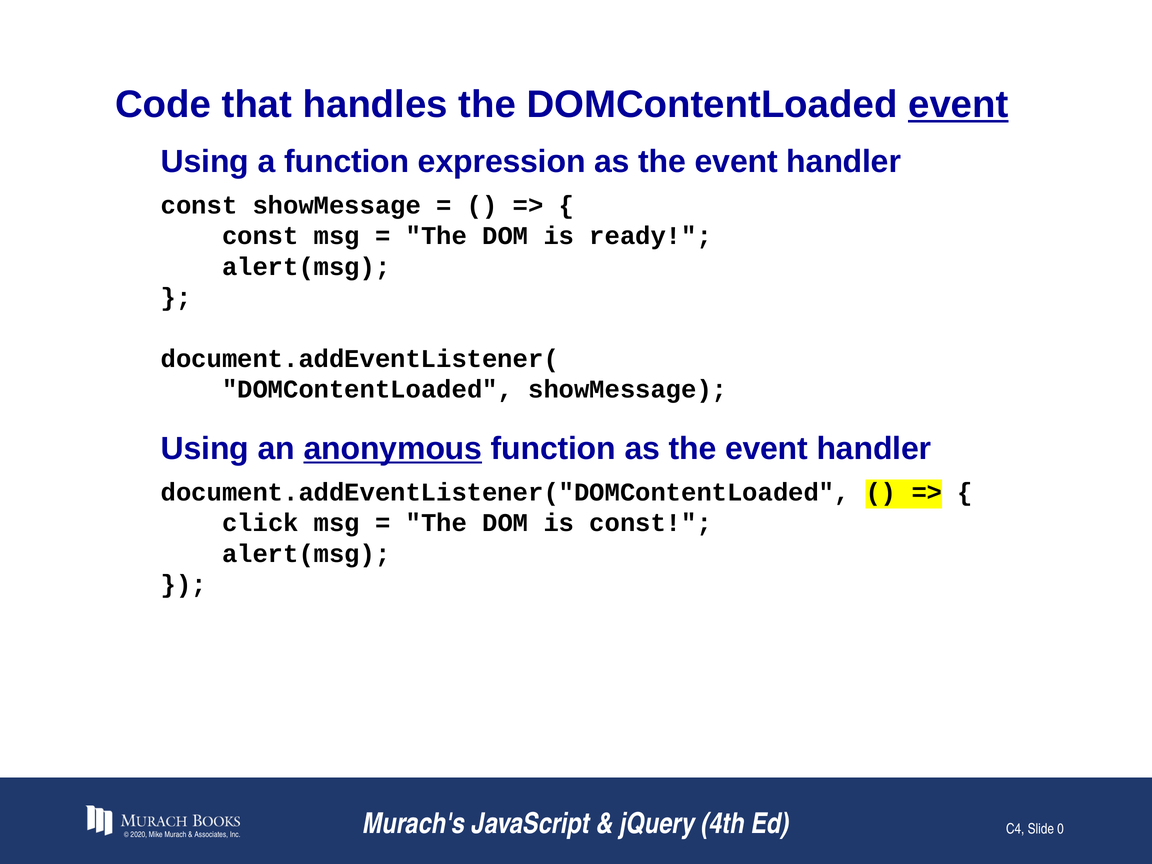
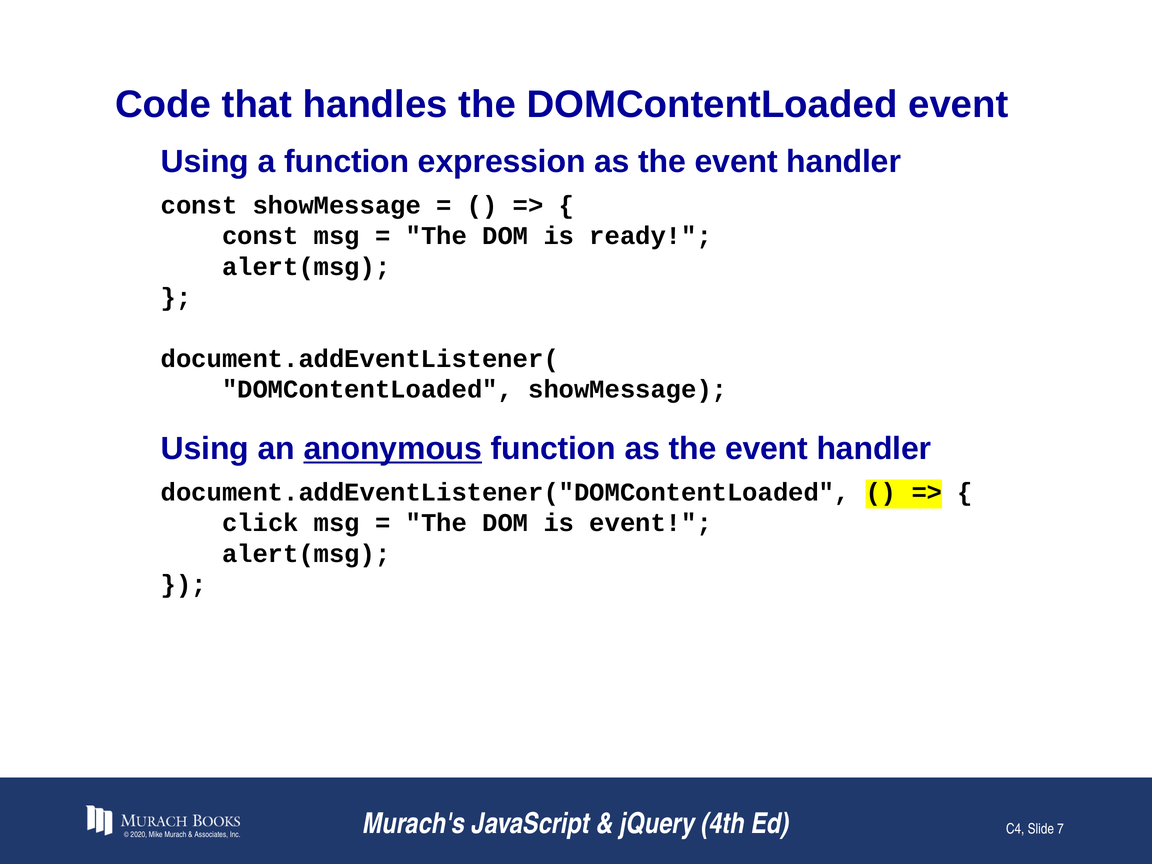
event underline: present -> none (958, 105)
is const: const -> event (651, 523)
0: 0 -> 7 (1060, 829)
